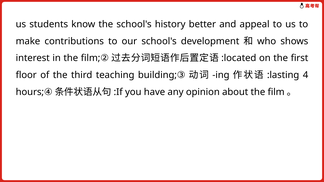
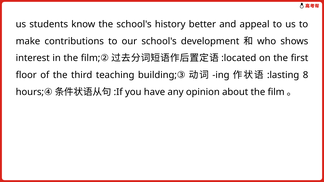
4: 4 -> 8 (306, 75)
